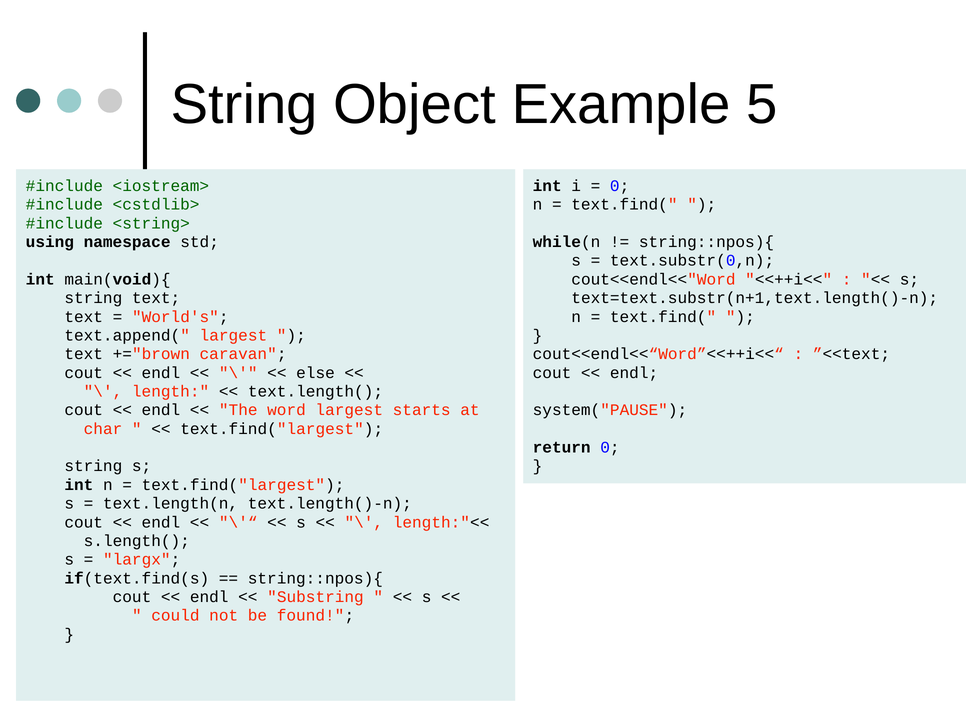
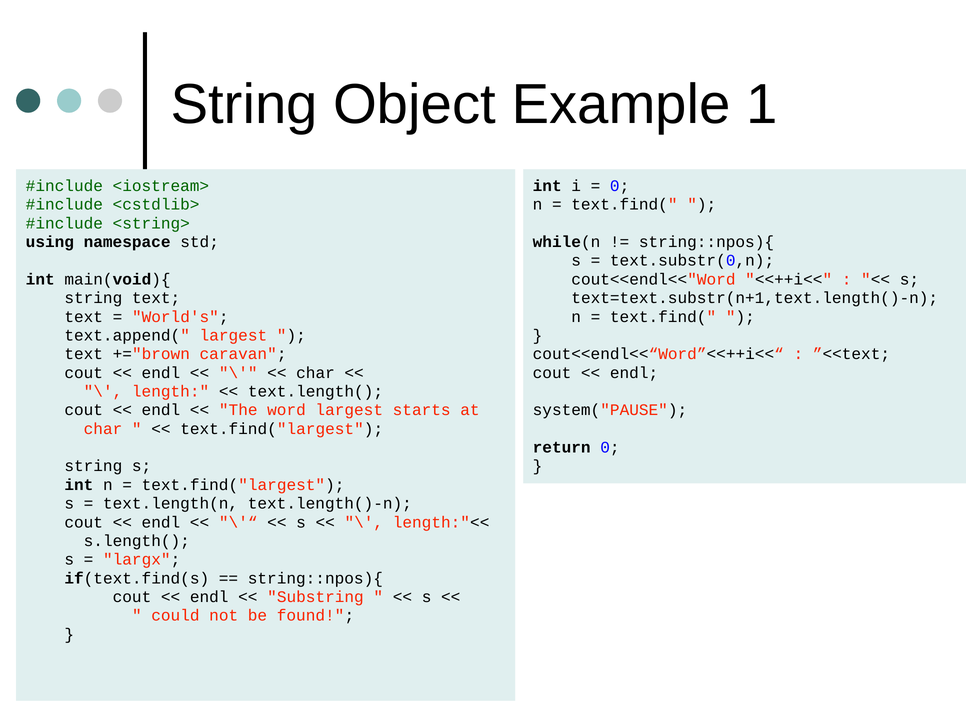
5: 5 -> 1 (762, 105)
else: else -> char (316, 372)
